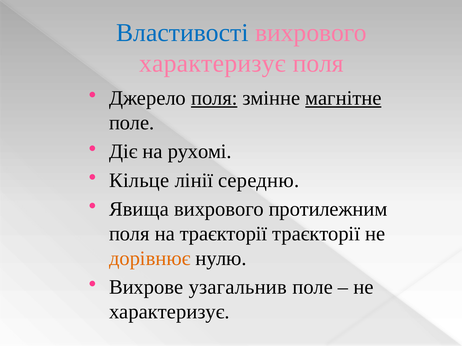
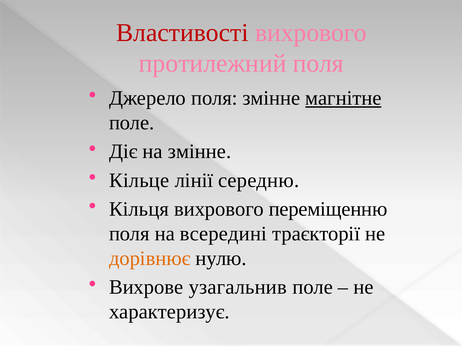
Властивості colour: blue -> red (182, 33)
характеризує: характеризує -> протилежний (213, 63)
поля underline: present -> none (214, 98)
на рухомі: рухомі -> змінне (200, 152)
Явища: Явища -> Кільця (139, 209)
протилежним: протилежним -> переміщенню (328, 209)
на траєкторії: траєкторії -> всередині (223, 234)
